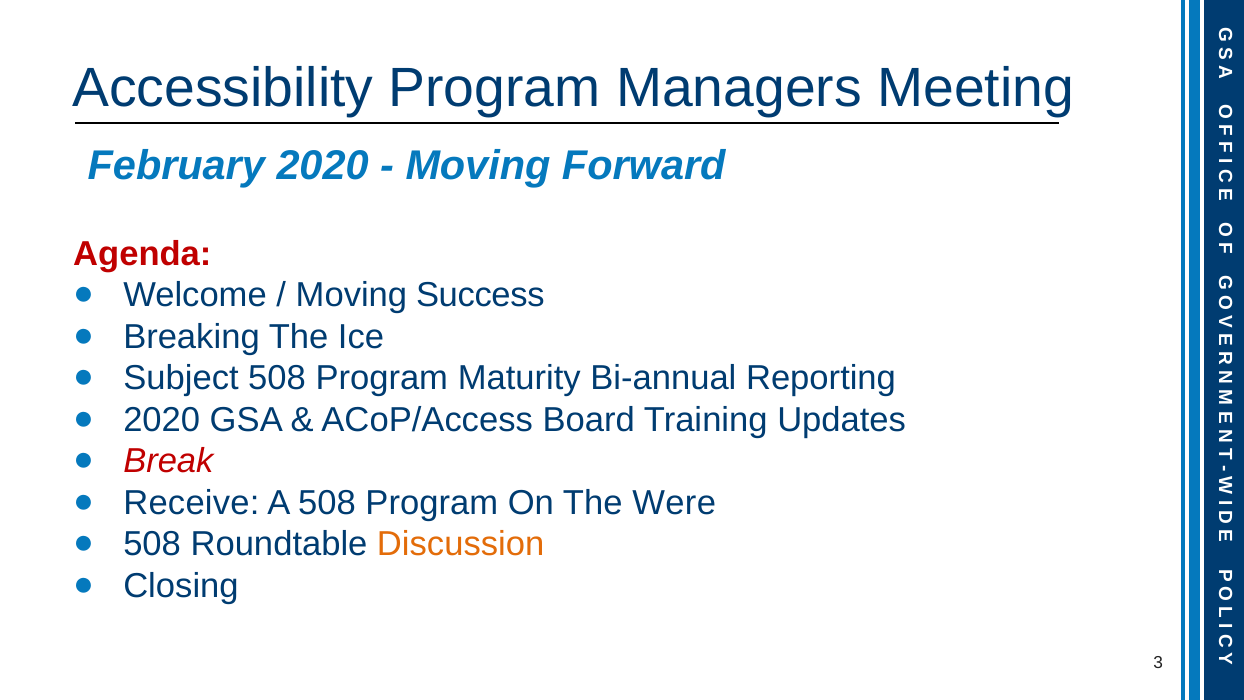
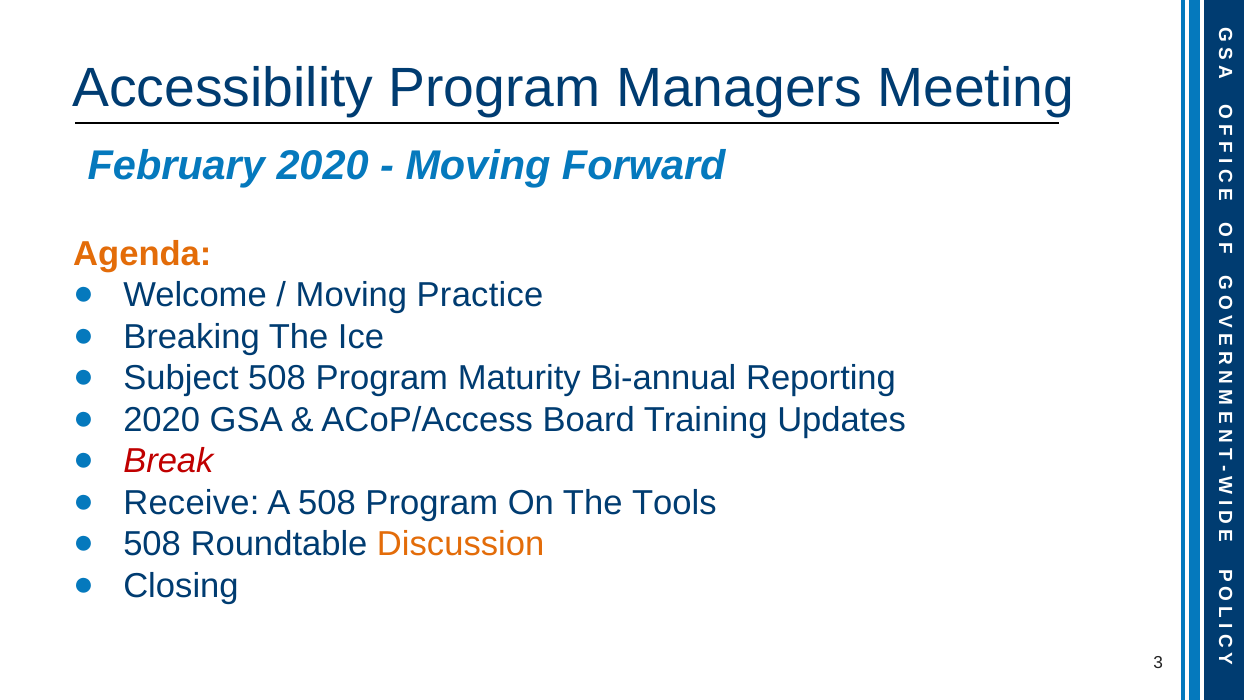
Agenda colour: red -> orange (142, 254)
Success: Success -> Practice (480, 295)
Were: Were -> Tools (674, 503)
